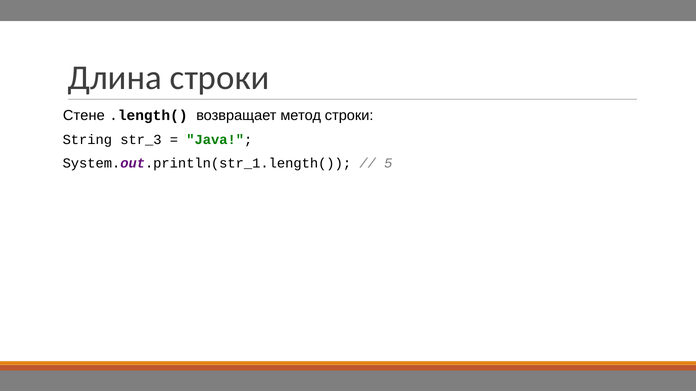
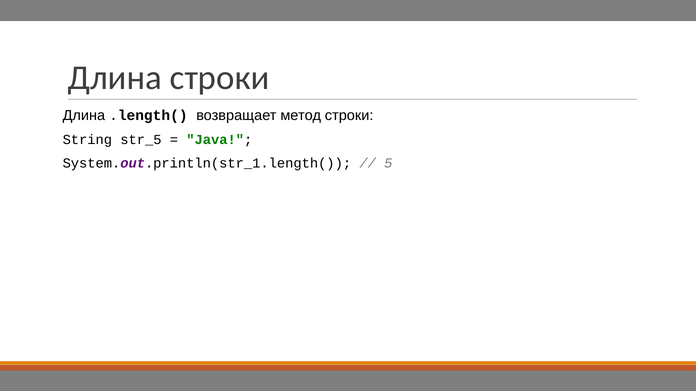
Стене: Стене -> Длина (84, 116)
str_3: str_3 -> str_5 (141, 140)
